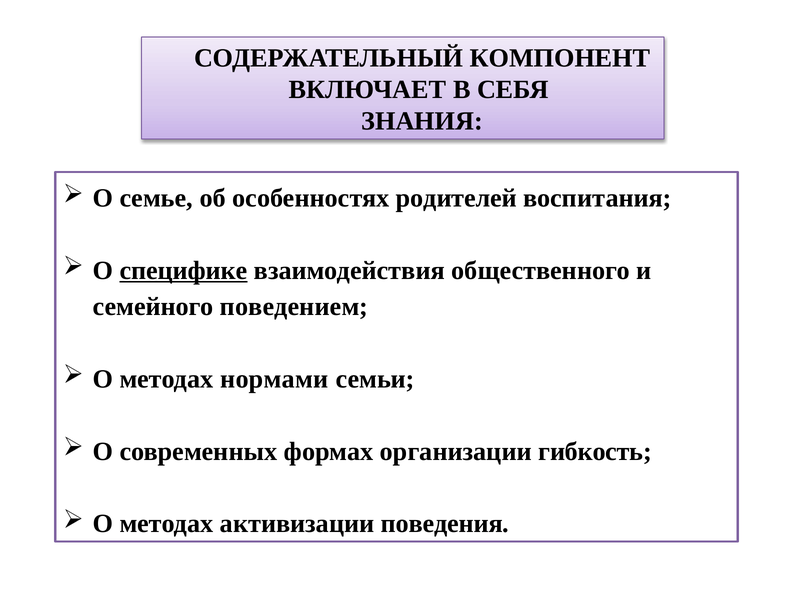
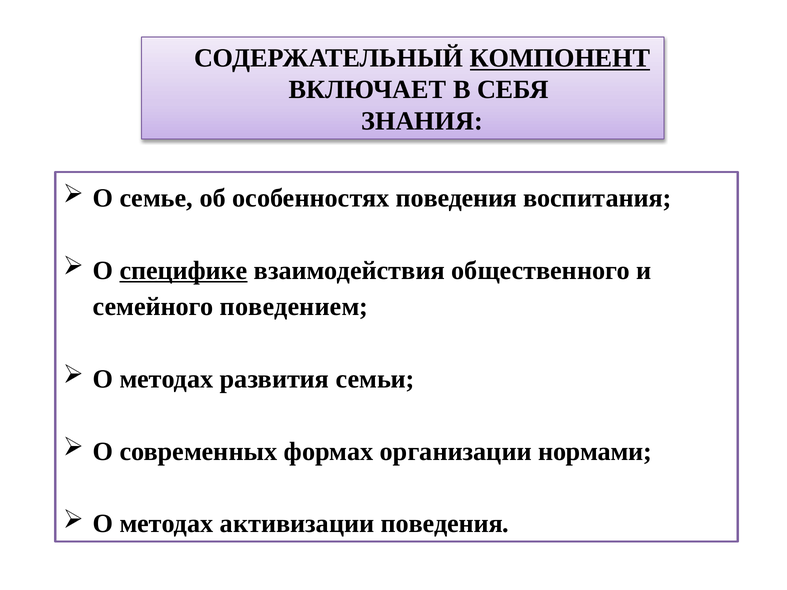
КОМПОНЕНТ underline: none -> present (560, 58)
особенностях родителей: родителей -> поведения (457, 198)
нормами: нормами -> развития (275, 379)
гибкость: гибкость -> нормами (595, 452)
